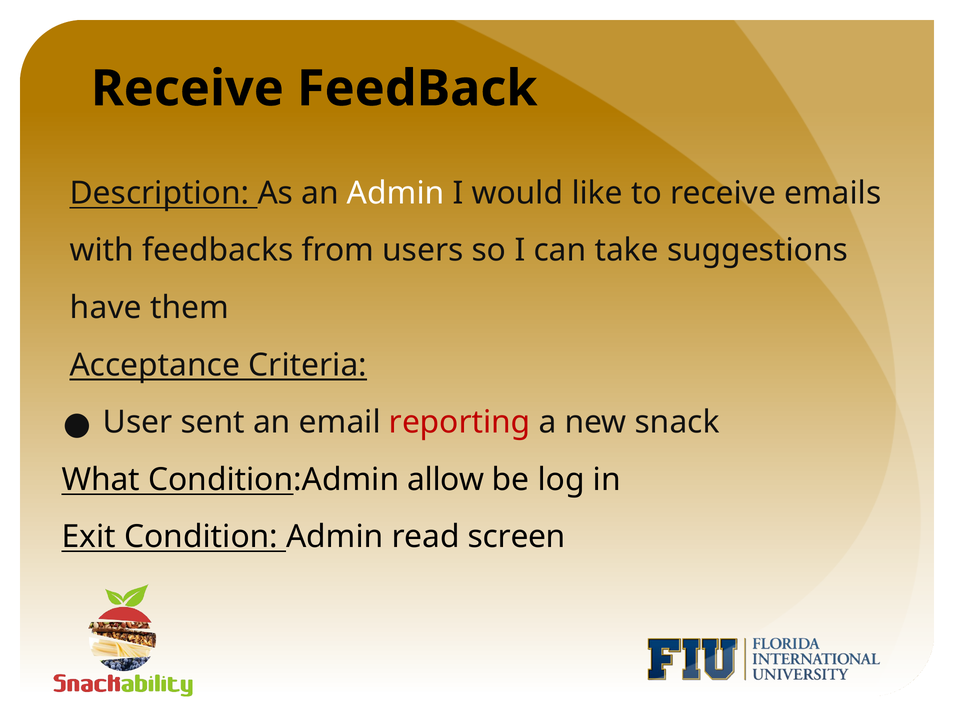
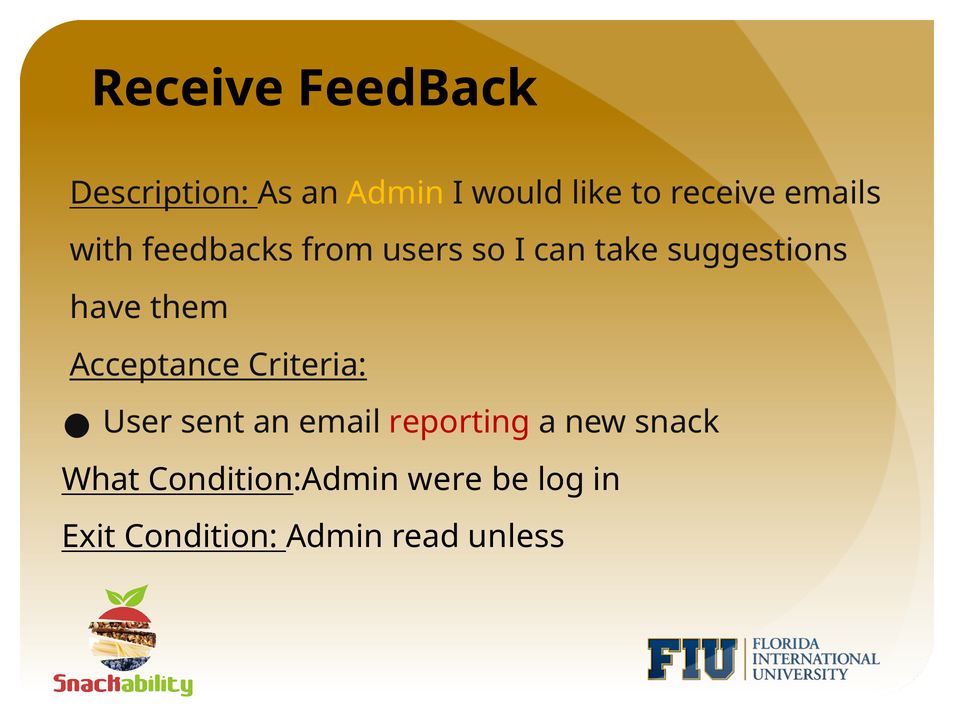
Admin colour: white -> yellow (396, 193)
allow: allow -> were (445, 479)
screen: screen -> unless (516, 536)
